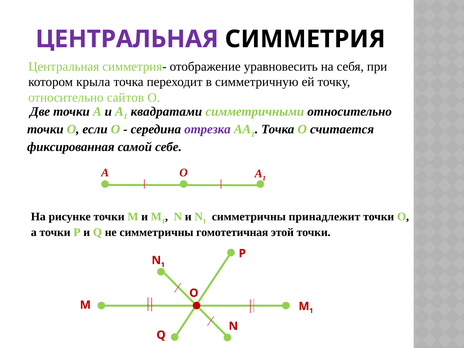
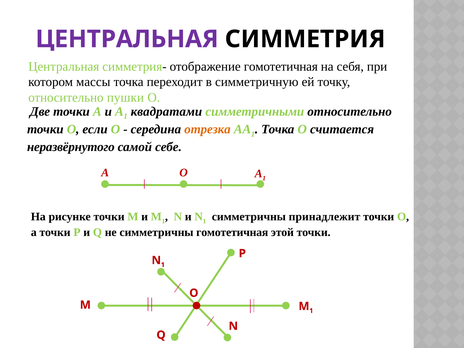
отображение уравновесить: уравновесить -> гомотетичная (281, 67)
крыла: крыла -> массы (93, 82)
сайтов: сайтов -> пушки (125, 97)
отрезка colour: purple -> orange (207, 129)
фиксированная: фиксированная -> неразвёрнутого (71, 147)
